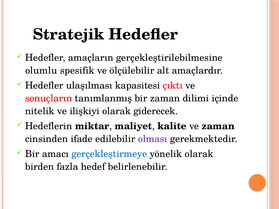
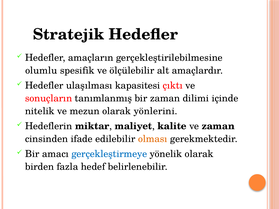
ilişkiyi: ilişkiyi -> mezun (85, 111)
giderecek: giderecek -> yönlerini (156, 111)
olması colour: purple -> orange (153, 139)
